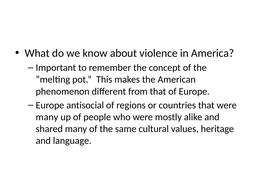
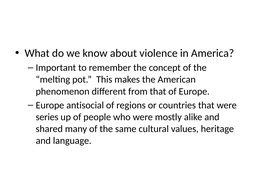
many: many -> series (47, 117)
